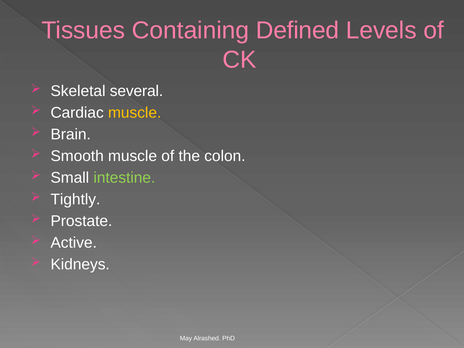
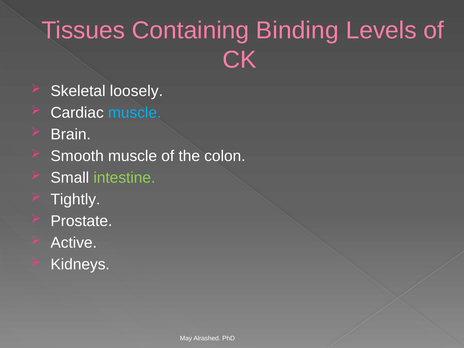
Defined: Defined -> Binding (297, 30)
several: several -> loosely (136, 91)
muscle colour: yellow -> light blue (135, 113)
